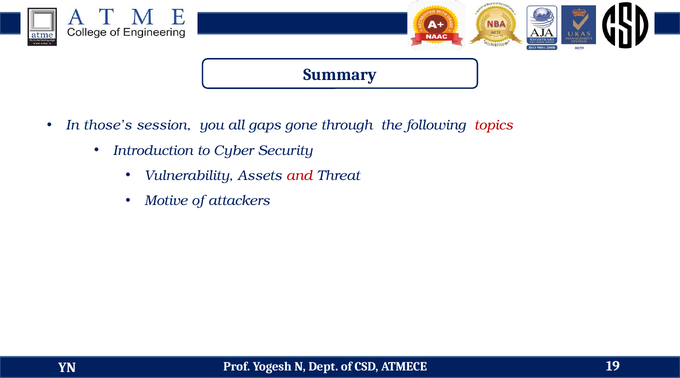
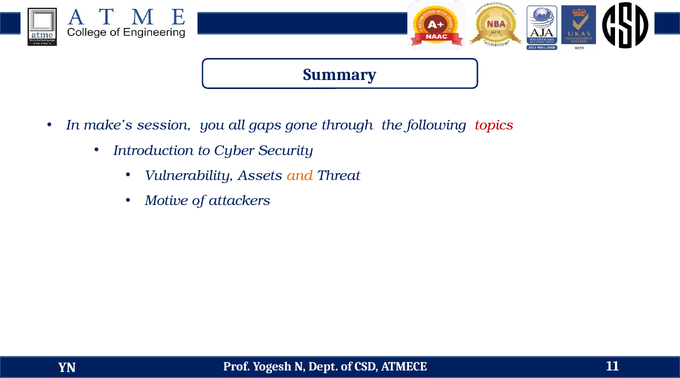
those’s: those’s -> make’s (108, 125)
and colour: red -> orange (299, 176)
19: 19 -> 11 (613, 366)
